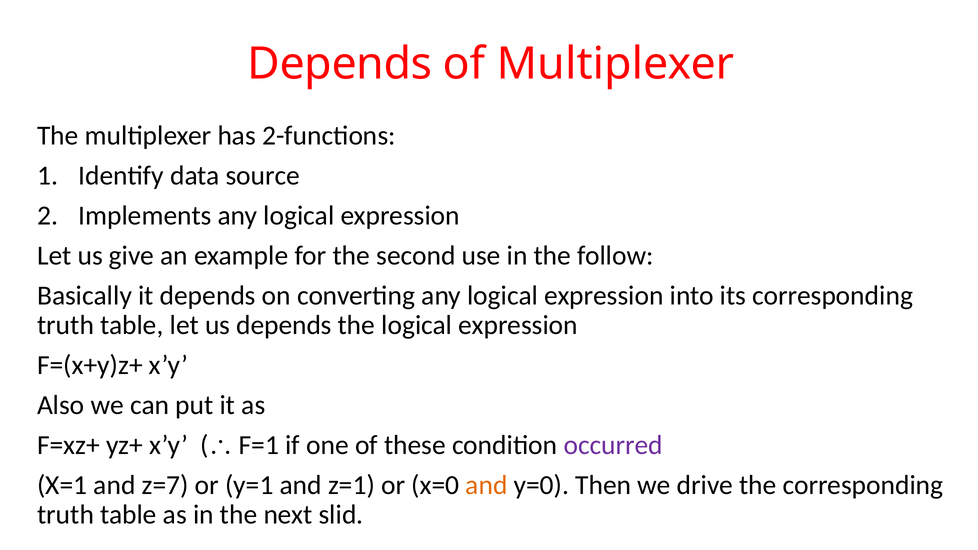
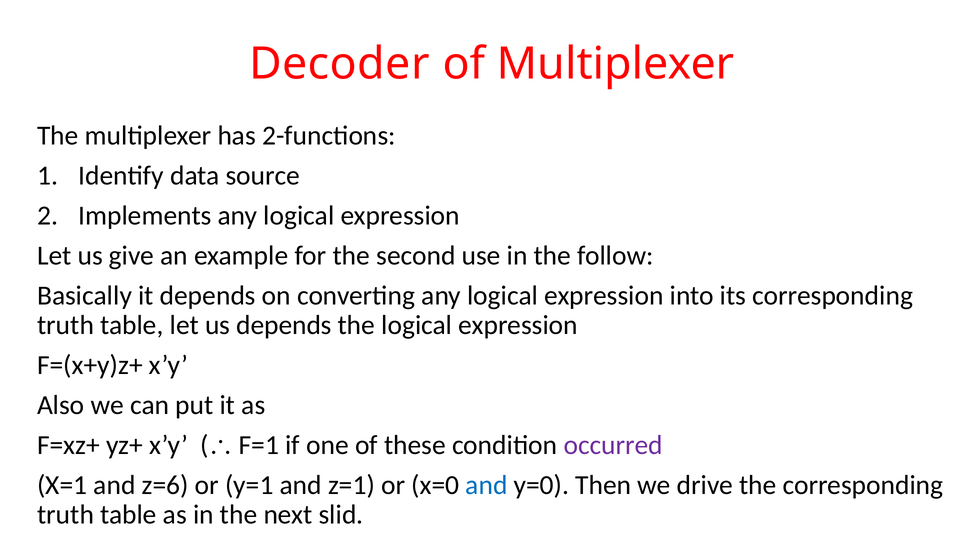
Depends: Depends -> Decoder (339, 64)
z=7: z=7 -> z=6 (165, 485)
and colour: orange -> blue (486, 485)
